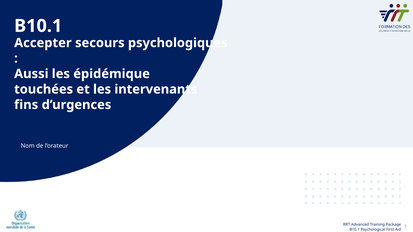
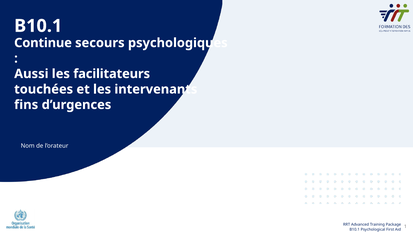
Accepter: Accepter -> Continue (43, 43)
épidémique: épidémique -> facilitateurs (112, 74)
